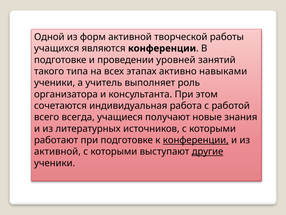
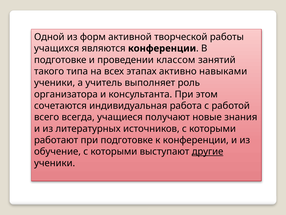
уровней: уровней -> классом (176, 60)
конференции underline: present -> none (196, 140)
активной: активной -> обучение (57, 151)
